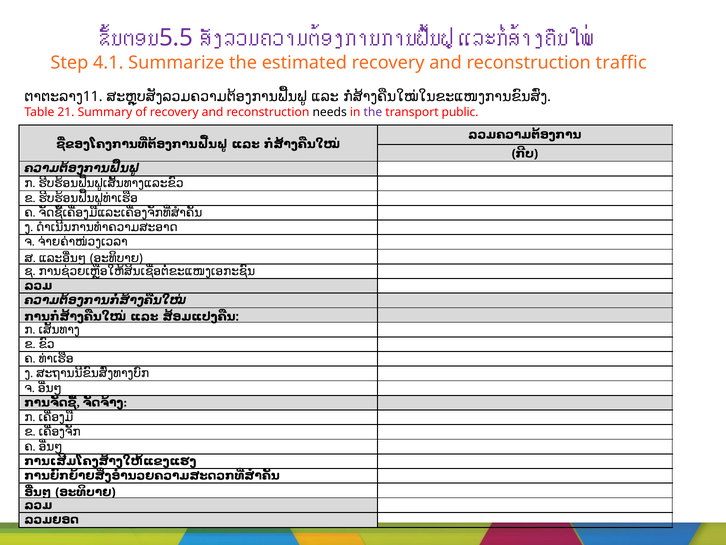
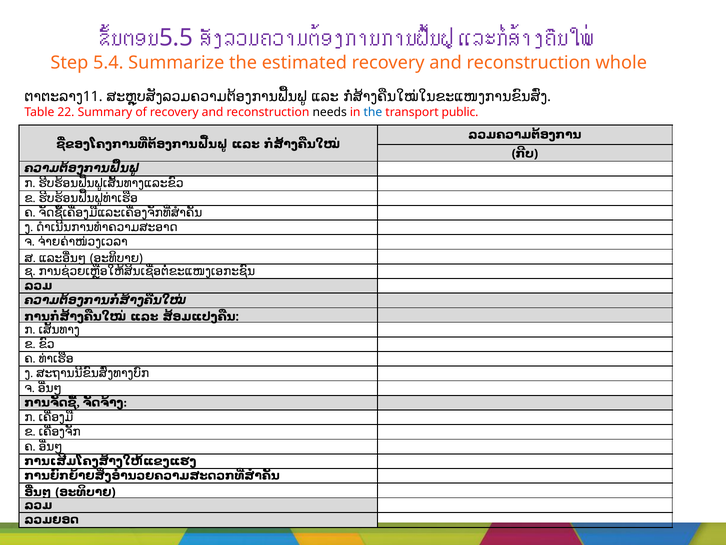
4.1: 4.1 -> 5.4 (108, 62)
traffic: traffic -> whole (621, 62)
21: 21 -> 22 (66, 112)
the colour: purple -> blue (373, 112)
